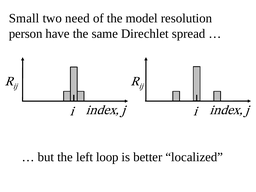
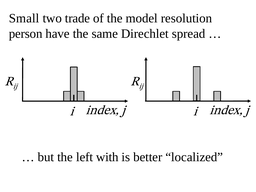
need: need -> trade (78, 18)
loop: loop -> with (107, 157)
